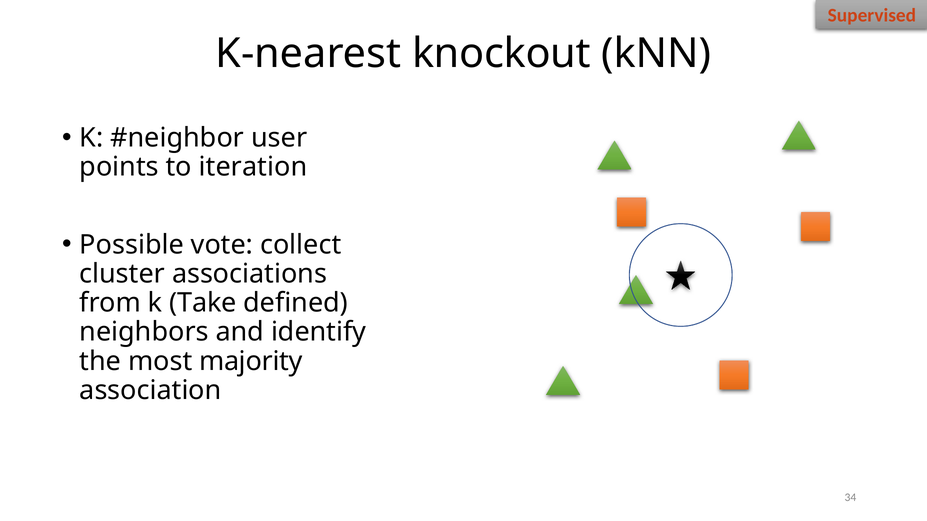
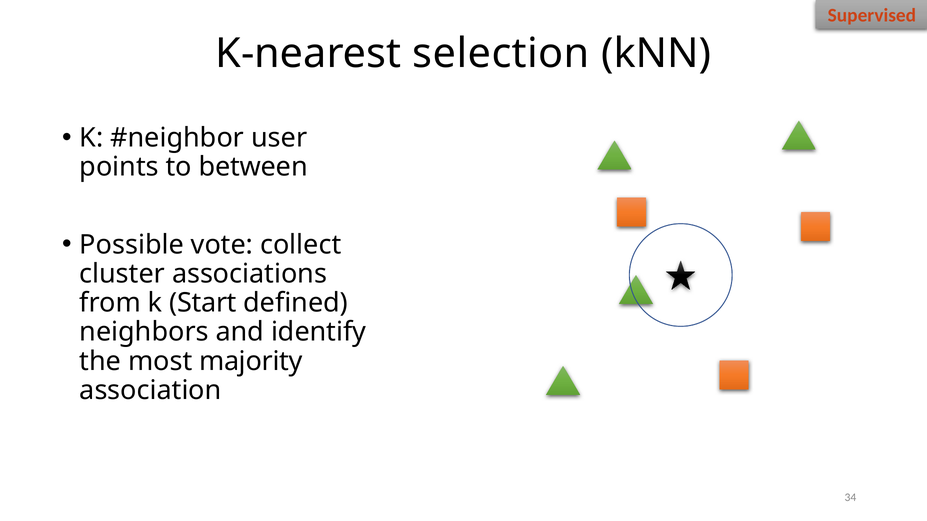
knockout: knockout -> selection (501, 53)
iteration: iteration -> between (253, 167)
Take: Take -> Start (203, 303)
